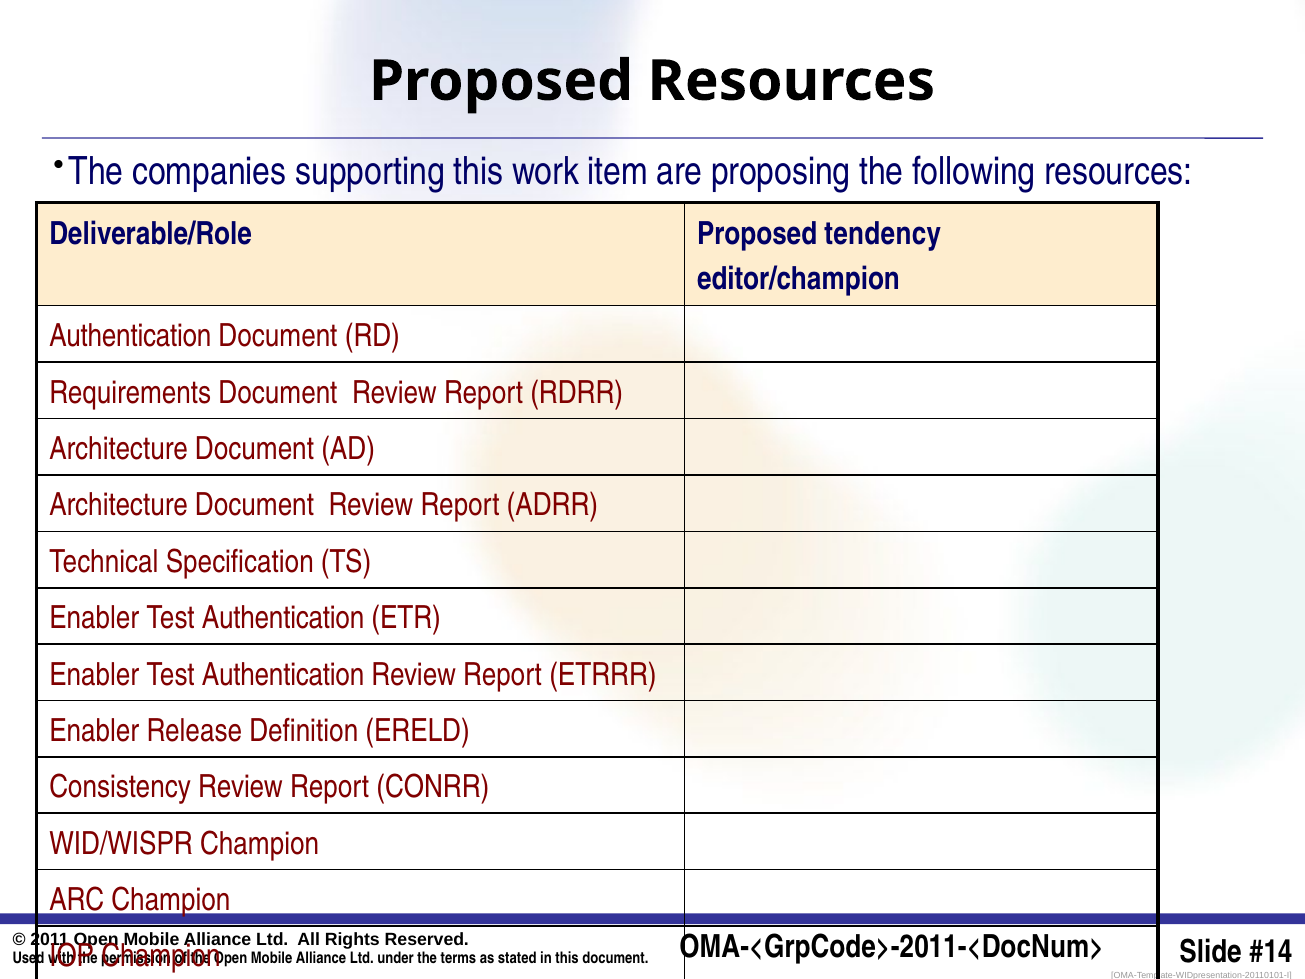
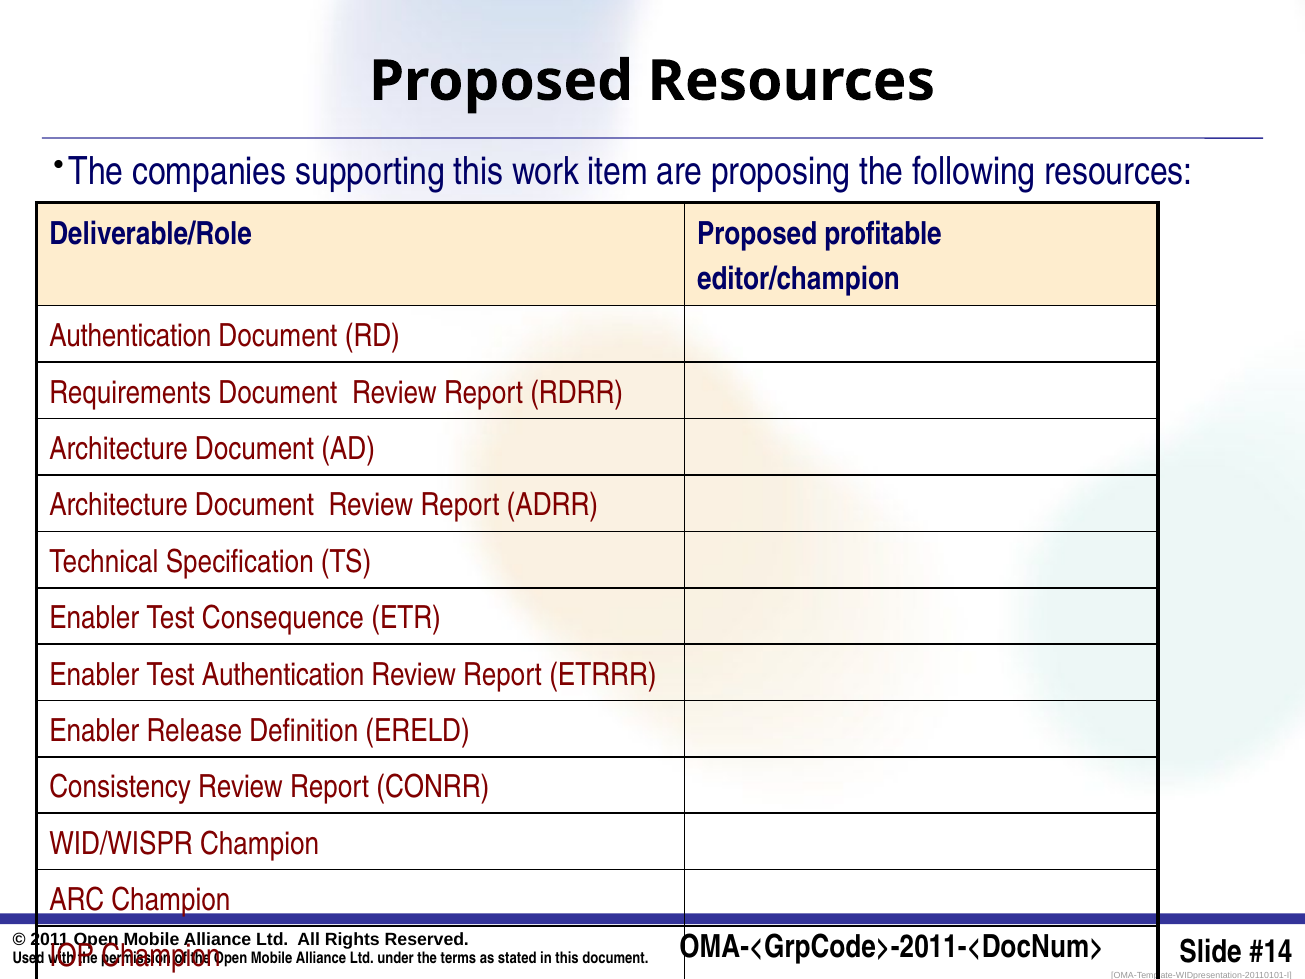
tendency: tendency -> profitable (883, 234)
Authentication: Authentication -> Consequence (283, 618)
